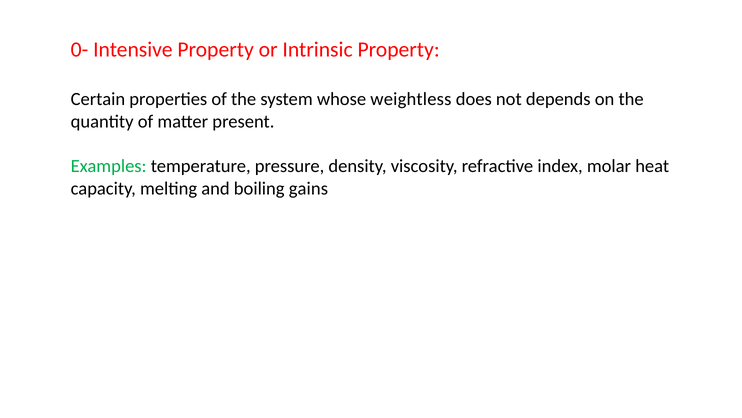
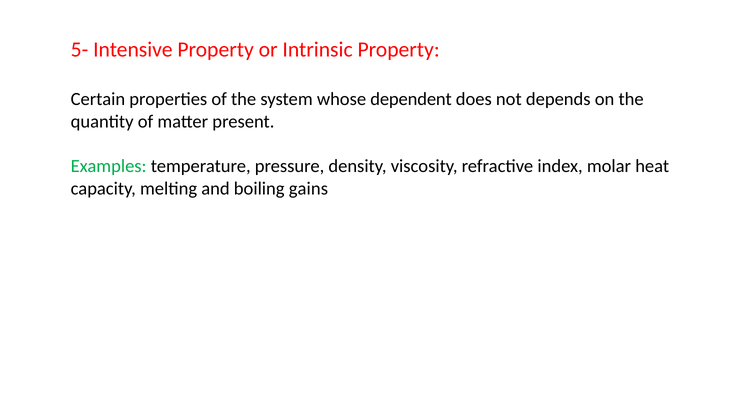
0-: 0- -> 5- (80, 49)
weightless: weightless -> dependent (411, 99)
